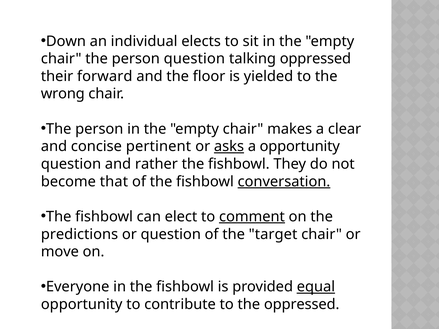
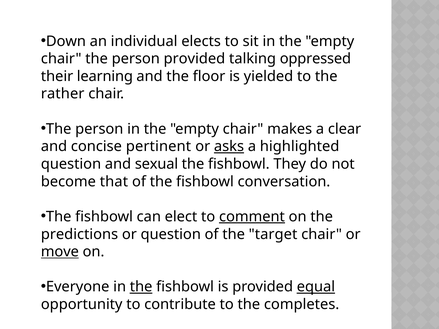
person question: question -> provided (194, 59)
forward: forward -> learning (105, 76)
wrong: wrong -> rather (63, 94)
a opportunity: opportunity -> highlighted (300, 147)
rather: rather -> sexual (156, 164)
conversation underline: present -> none (284, 182)
move underline: none -> present (60, 252)
the underline: none -> present (141, 287)
the oppressed: oppressed -> completes (302, 305)
